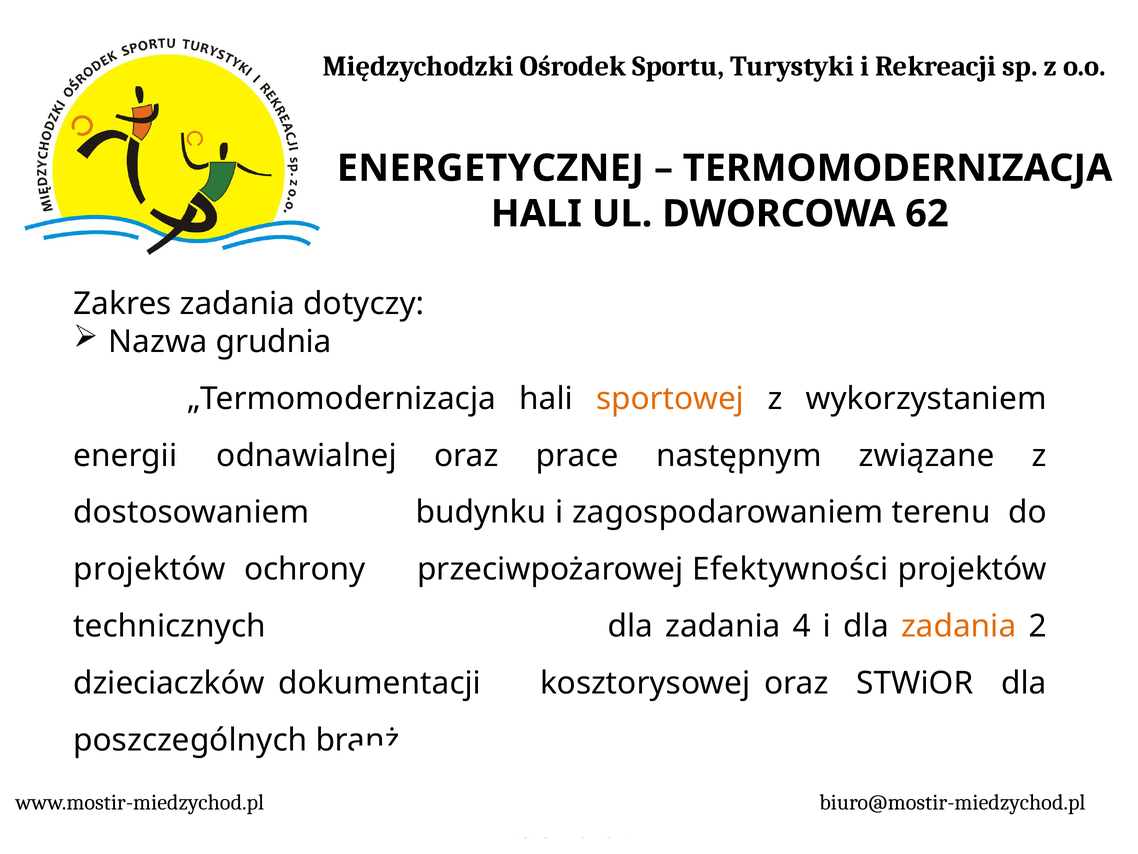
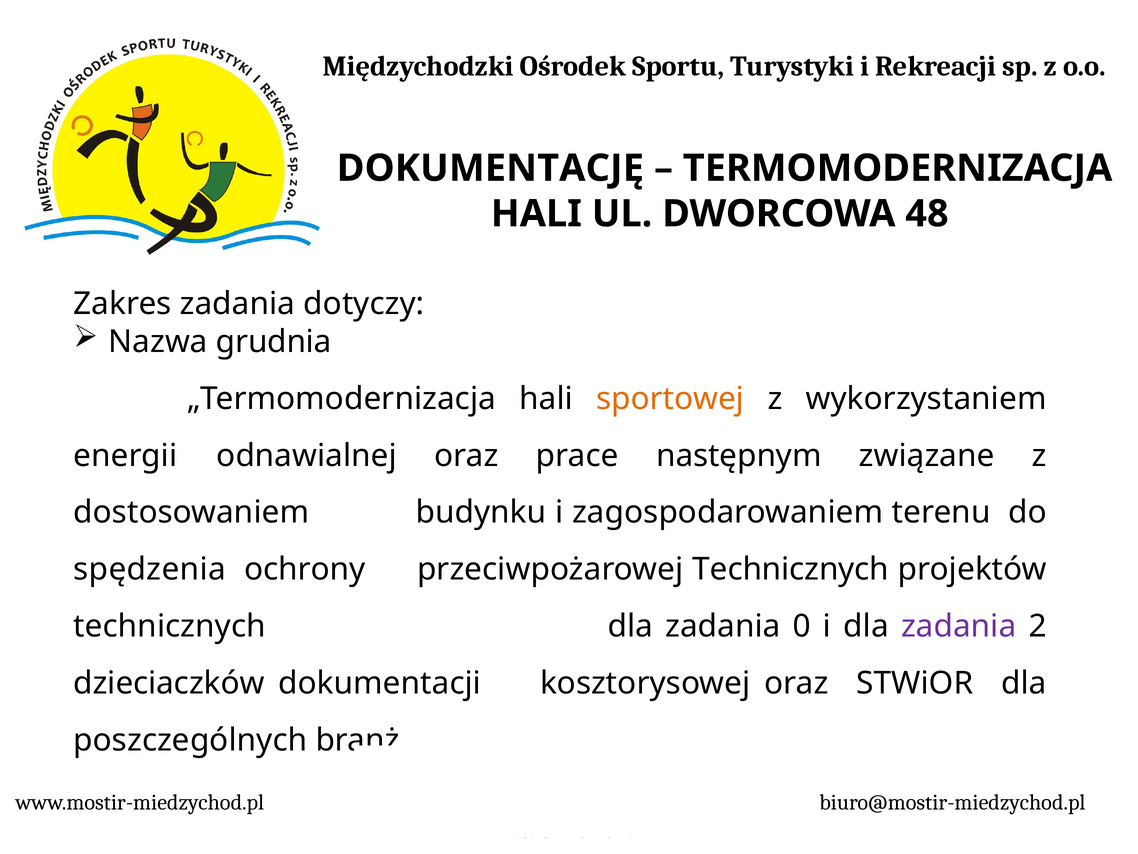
ENERGETYCZNEJ: ENERGETYCZNEJ -> DOKUMENTACJĘ (490, 168)
62: 62 -> 48 (927, 214)
projektów: projektów -> spędzenia (150, 569)
przeciwpożarowej Efektywności: Efektywności -> Technicznych (791, 569)
4: 4 -> 0 (802, 626)
zadania colour: orange -> purple (959, 626)
